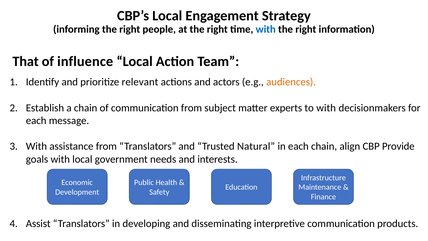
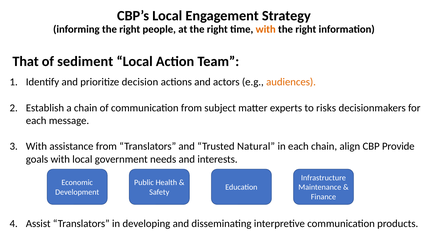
with colour: blue -> orange (266, 29)
influence: influence -> sediment (85, 61)
relevant: relevant -> decision (140, 82)
to with: with -> risks (326, 108)
